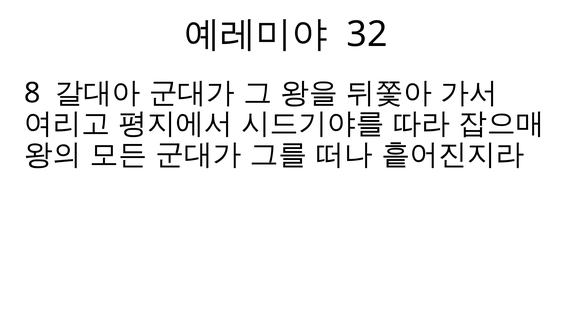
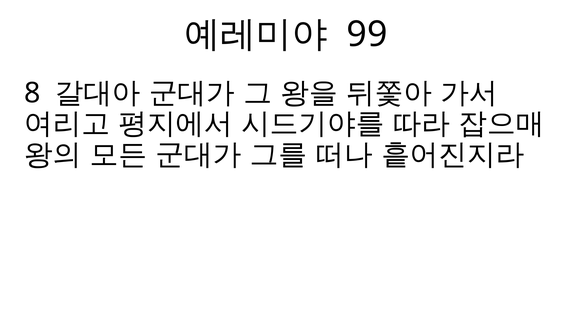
32: 32 -> 99 (367, 34)
